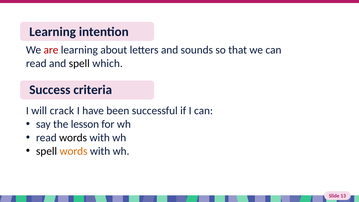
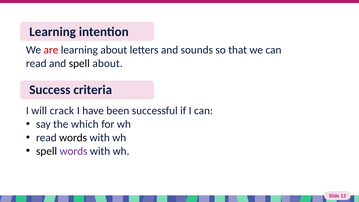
spell which: which -> about (108, 63)
lesson: lesson -> which (85, 124)
words colour: orange -> purple (74, 151)
